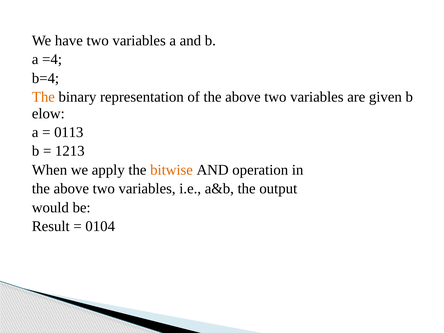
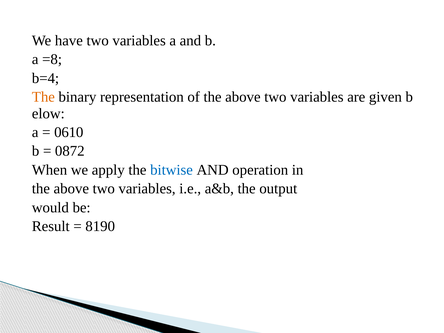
=4: =4 -> =8 (52, 59)
0113: 0113 -> 0610 (69, 132)
1213: 1213 -> 0872 (70, 151)
bitwise colour: orange -> blue (172, 170)
0104: 0104 -> 8190 (100, 226)
